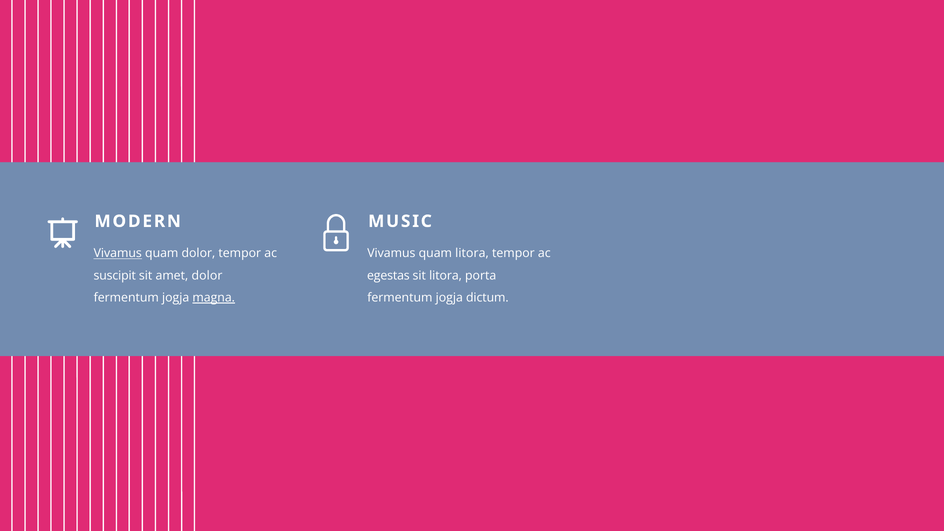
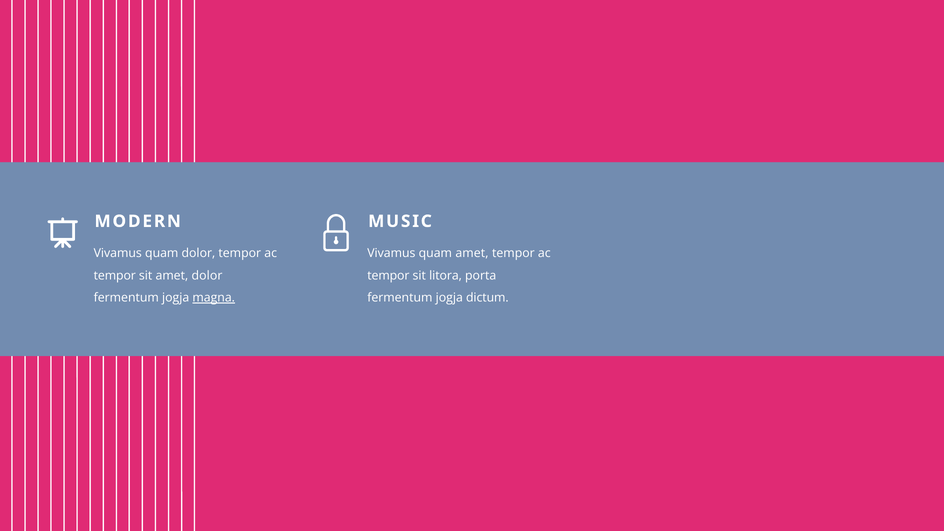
Vivamus underline: present -> none (118, 253)
quam litora: litora -> amet (472, 253)
suscipit: suscipit -> tempor (115, 275)
egestas: egestas -> tempor (388, 275)
